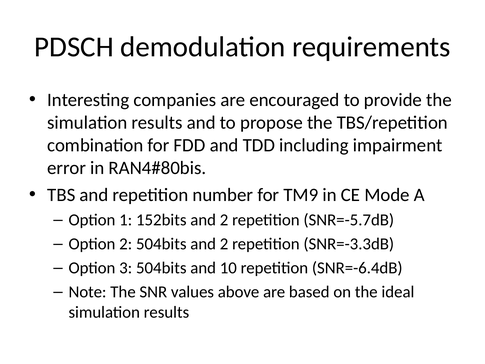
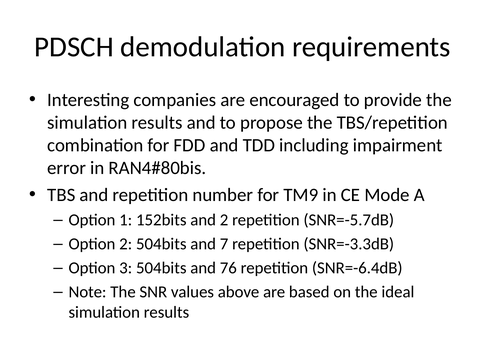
504bits and 2: 2 -> 7 (224, 244)
10: 10 -> 76 (228, 268)
